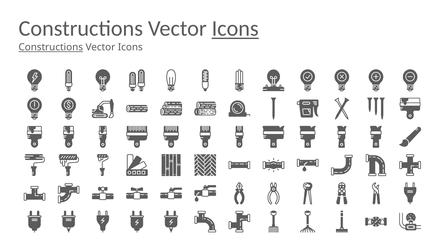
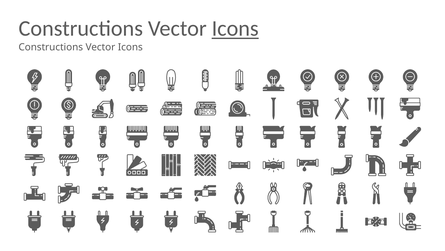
Constructions underline: present -> none (51, 47)
